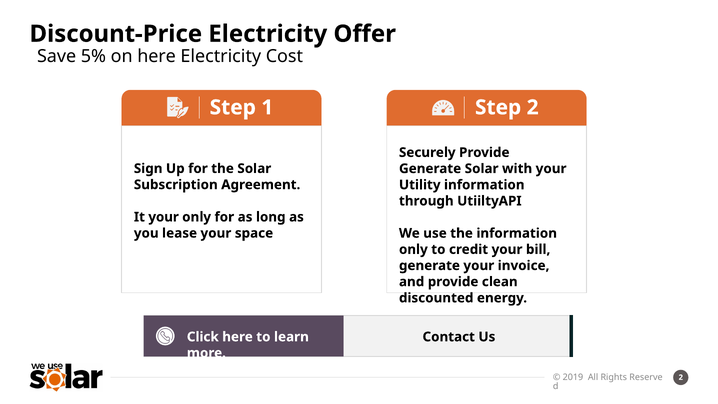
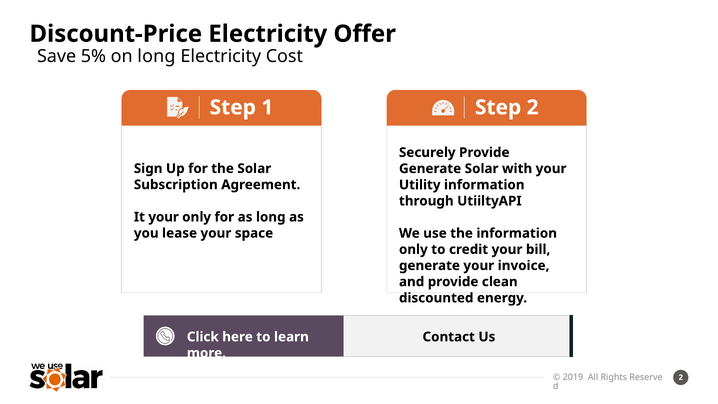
on here: here -> long (156, 56)
